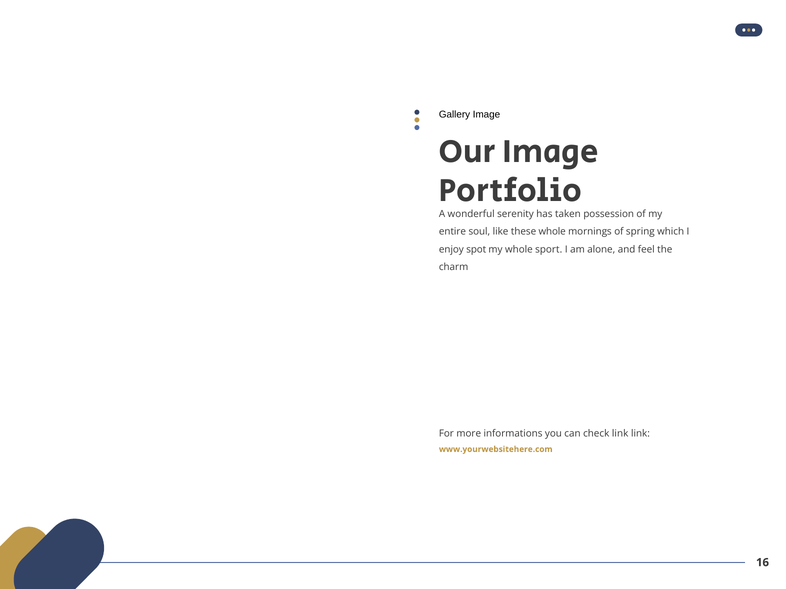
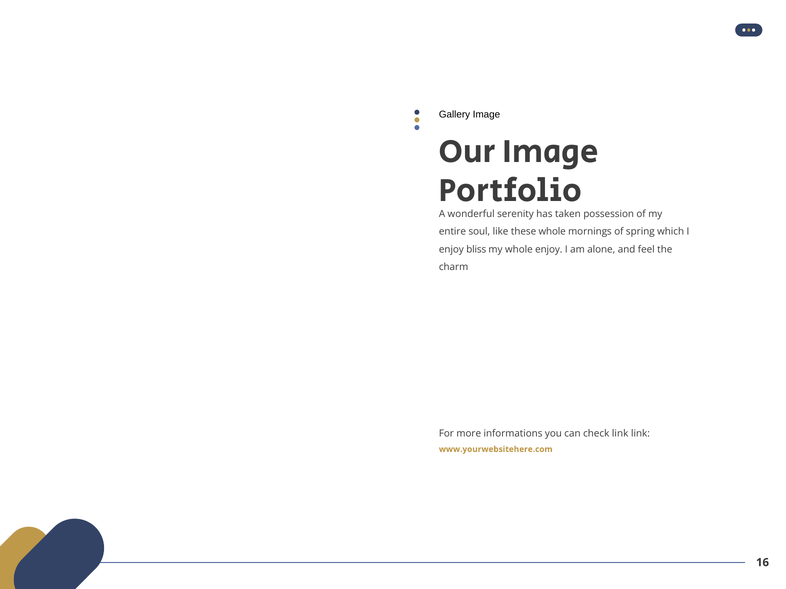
spot: spot -> bliss (476, 250)
whole sport: sport -> enjoy (549, 250)
